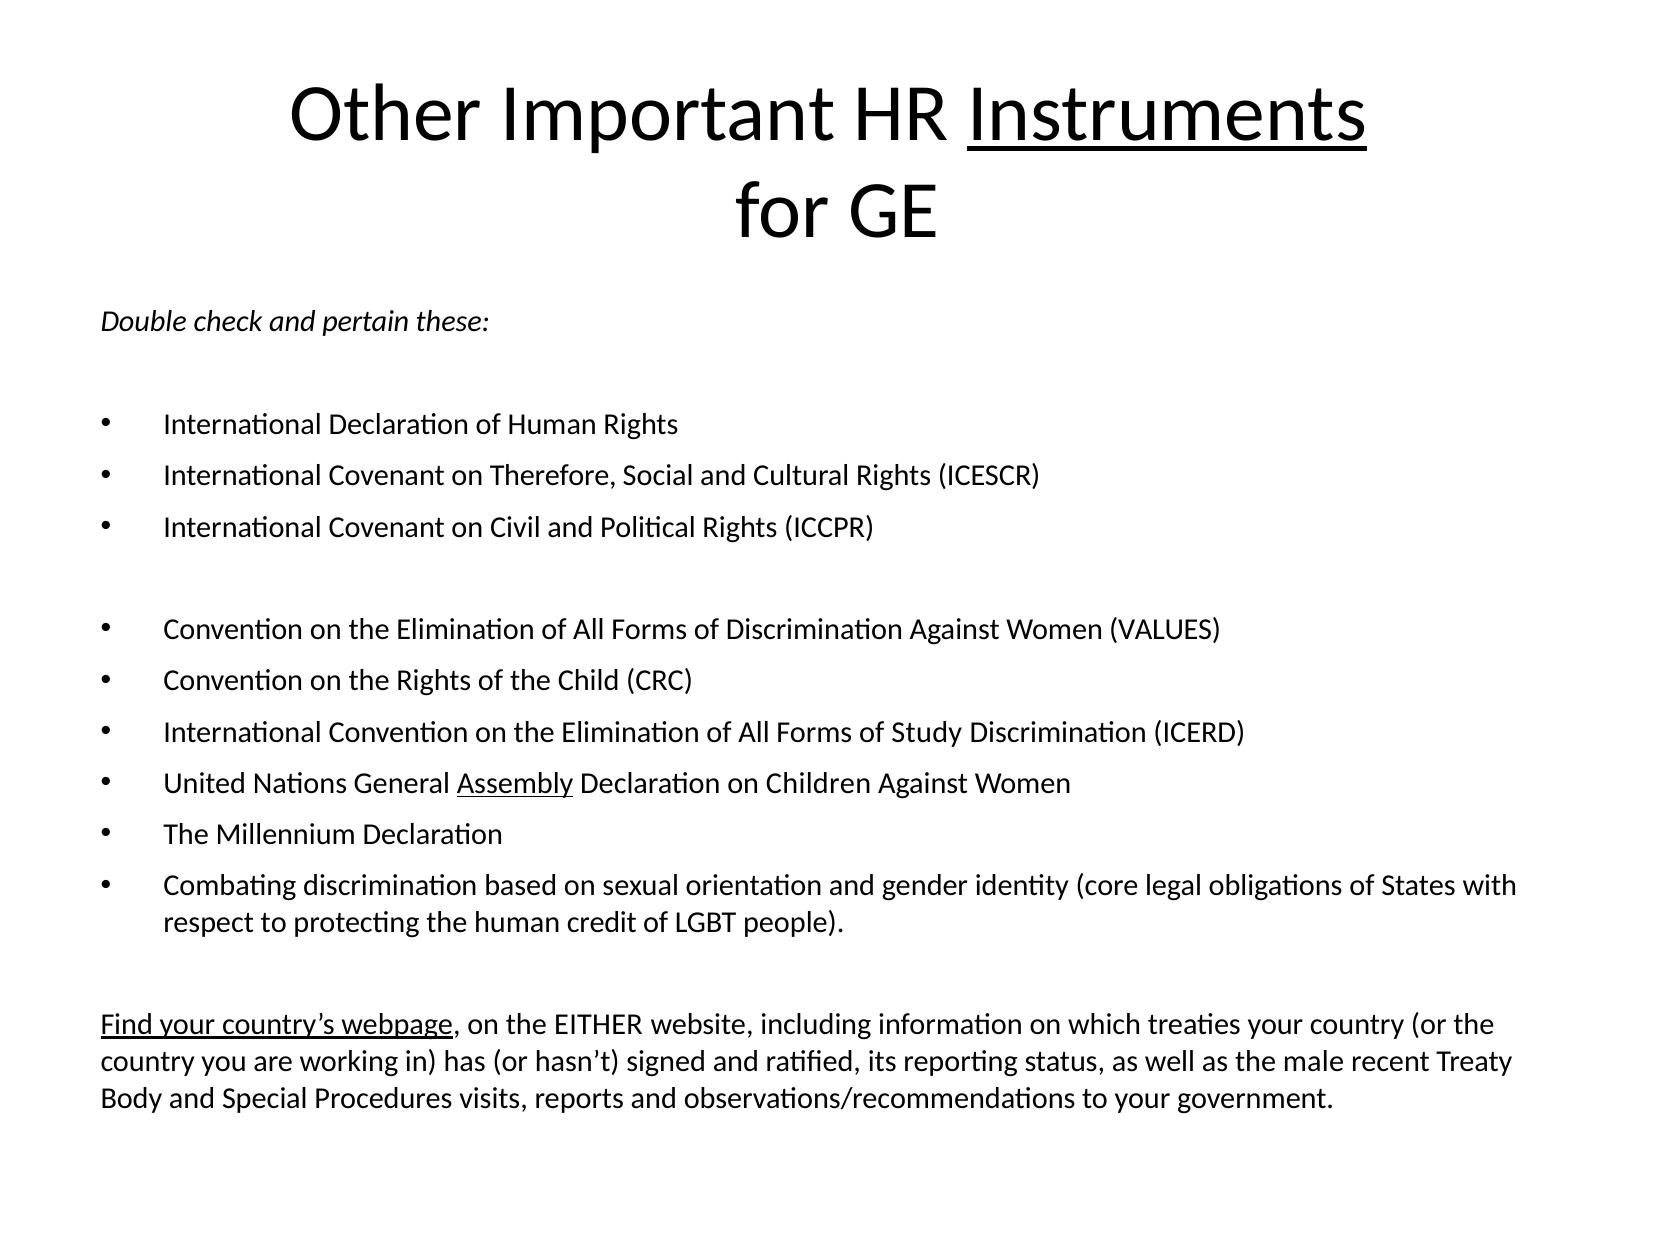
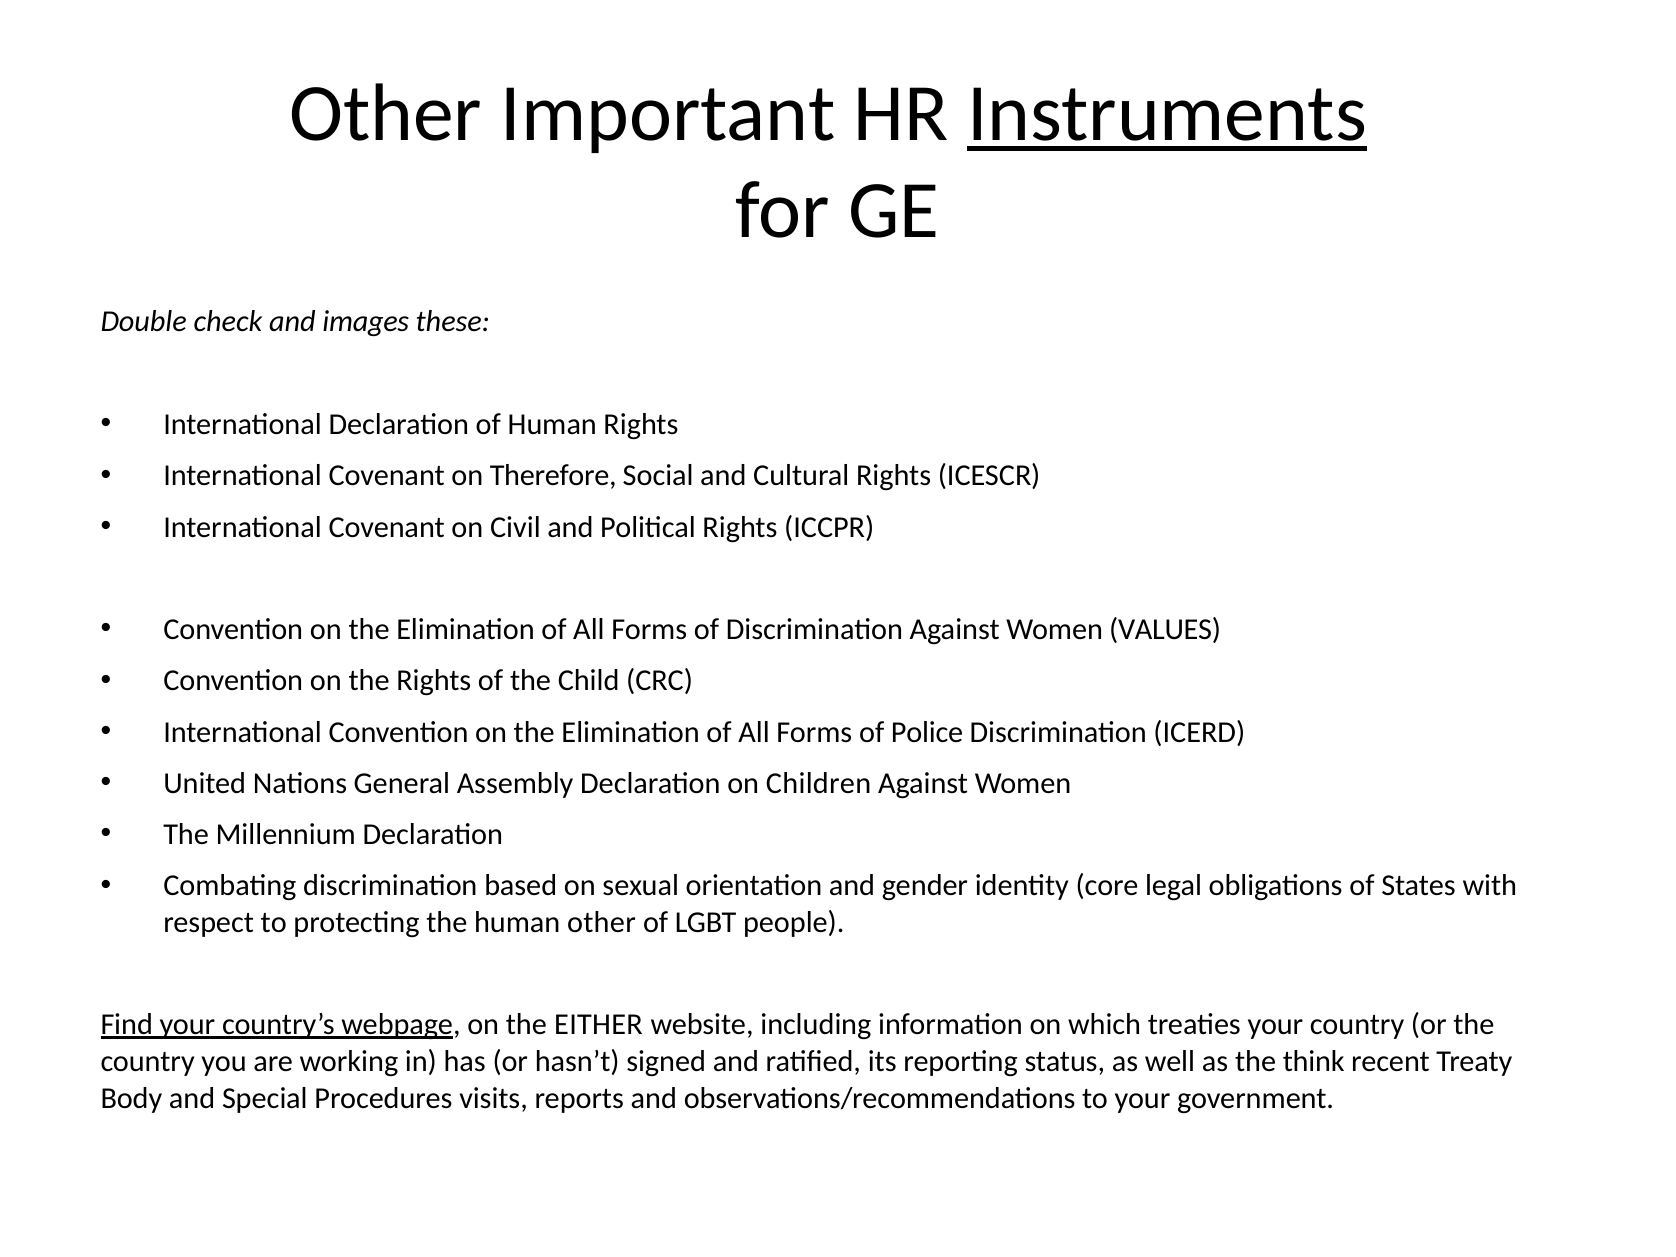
pertain: pertain -> images (366, 322)
Study: Study -> Police (927, 732)
Assembly underline: present -> none (515, 783)
human credit: credit -> other (601, 922)
male: male -> think (1314, 1062)
